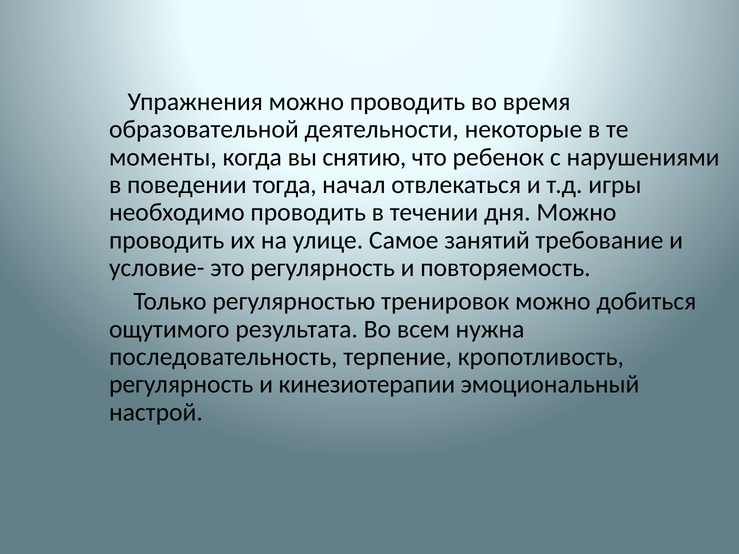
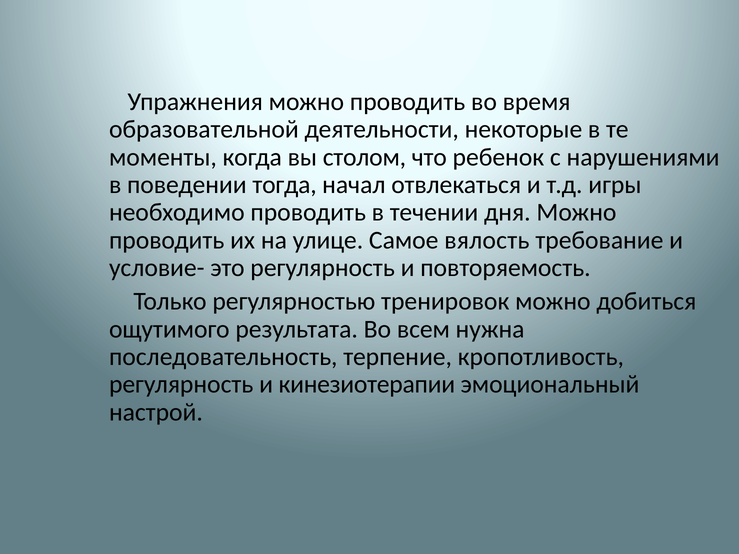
снятию: снятию -> столом (364, 157)
занятий: занятий -> вялость (487, 240)
